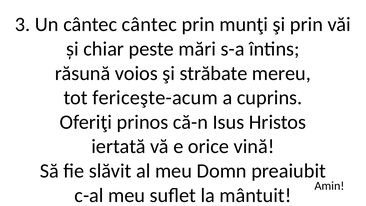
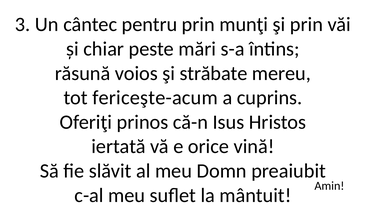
cântec cântec: cântec -> pentru (149, 24)
